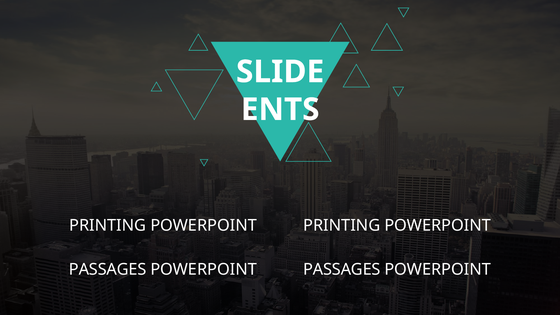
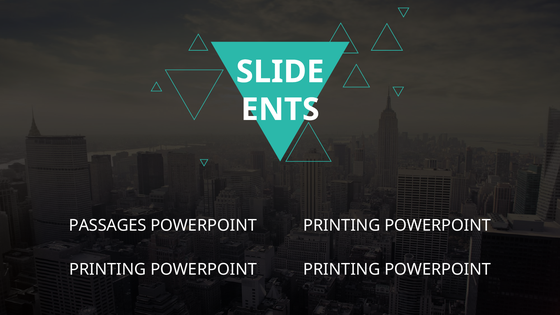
PRINTING: PRINTING -> PASSAGES (108, 226)
PASSAGES: PASSAGES -> PRINTING (108, 269)
PASSAGES: PASSAGES -> PRINTING (342, 269)
